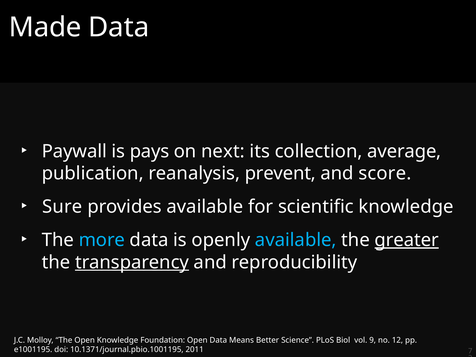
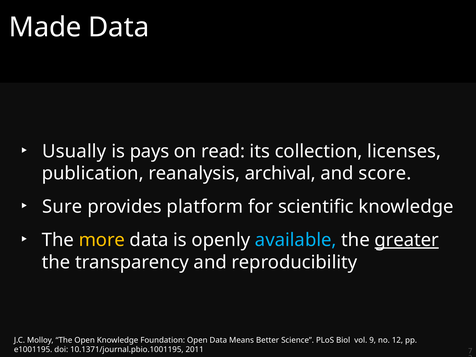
Paywall: Paywall -> Usually (74, 151)
next: next -> read (223, 151)
average: average -> licenses (404, 151)
prevent: prevent -> archival (280, 173)
provides available: available -> platform (205, 207)
more colour: light blue -> yellow (102, 240)
transparency underline: present -> none (132, 262)
